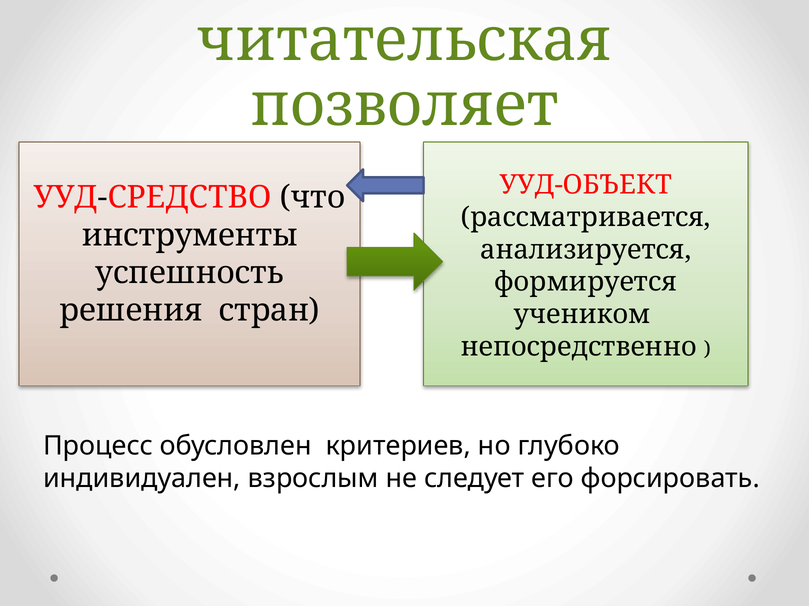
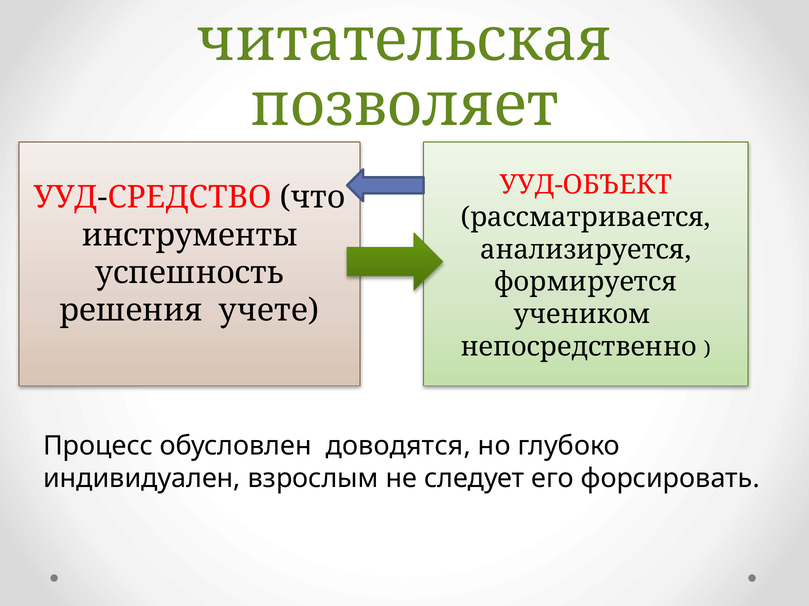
стран: стран -> учете (269, 311)
критериев: критериев -> доводятся (398, 447)
